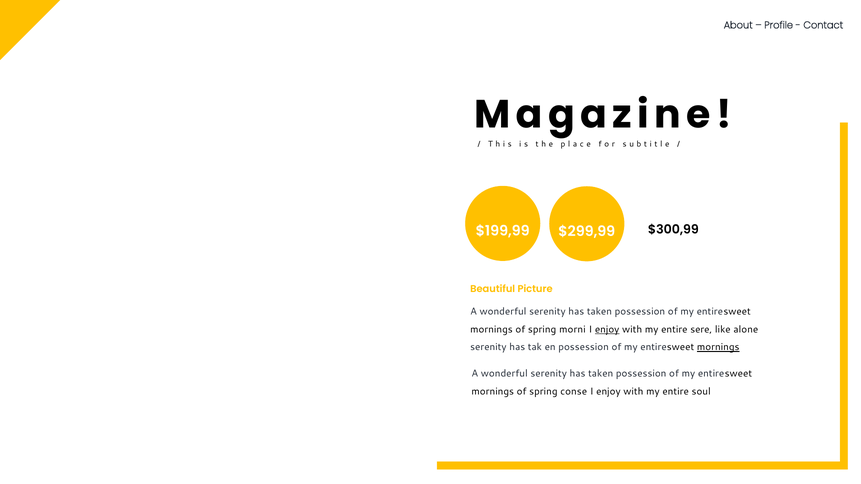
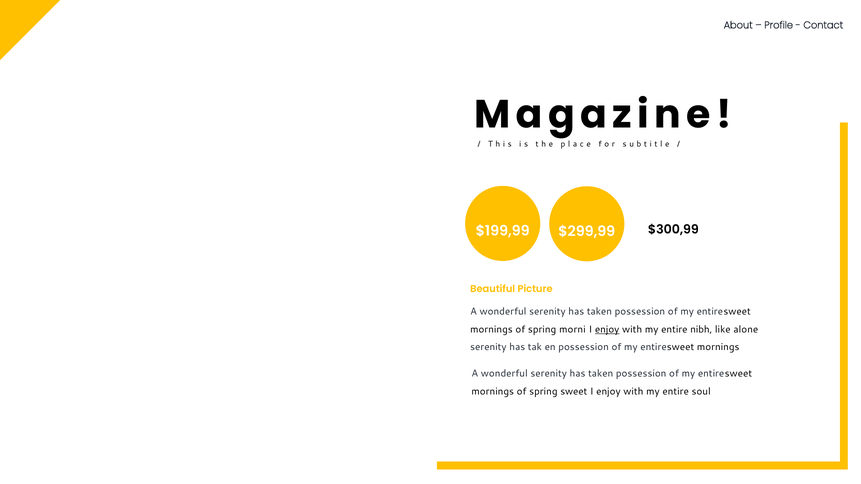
sere: sere -> nibh (701, 330)
mornings underline: present -> none (718, 347)
conse: conse -> sweet (574, 392)
